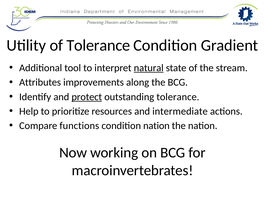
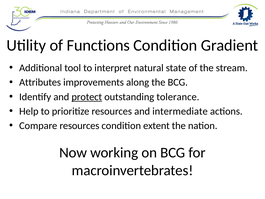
of Tolerance: Tolerance -> Functions (98, 45)
natural underline: present -> none (149, 68)
Compare functions: functions -> resources (79, 126)
condition nation: nation -> extent (156, 126)
